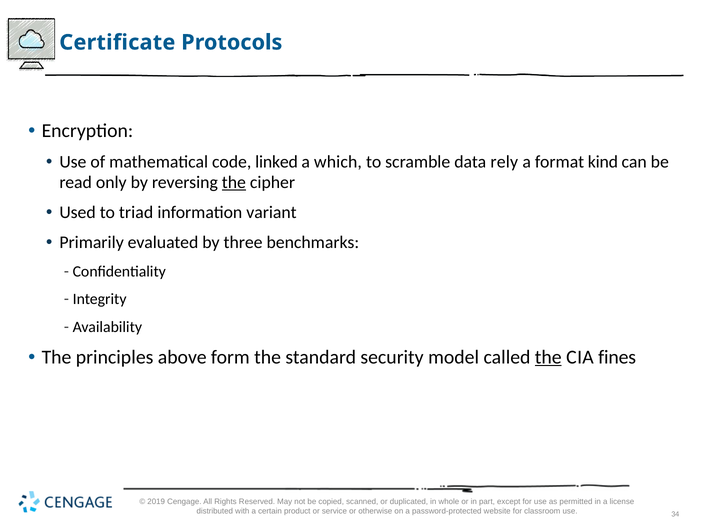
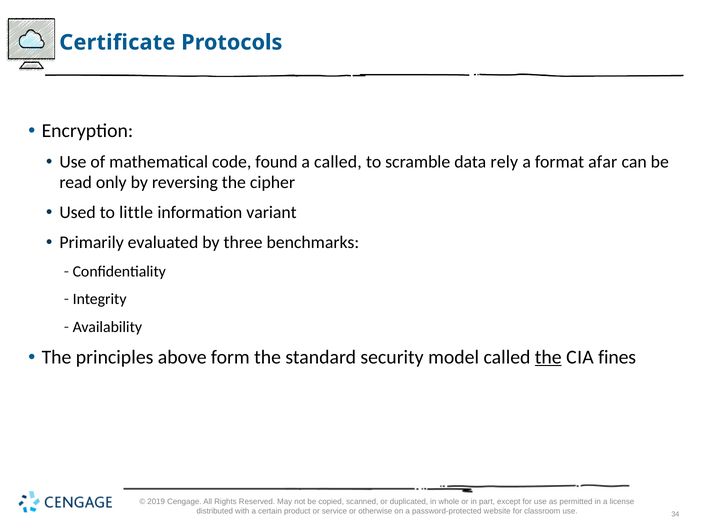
linked: linked -> found (277, 162)
a which: which -> called (338, 162)
kind: kind -> afar (603, 162)
the underline: present -> none (234, 182)
triad: triad -> little (136, 213)
